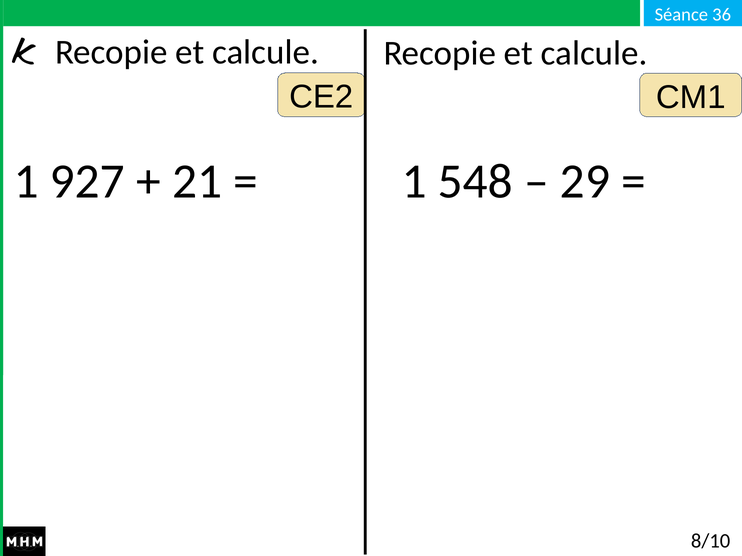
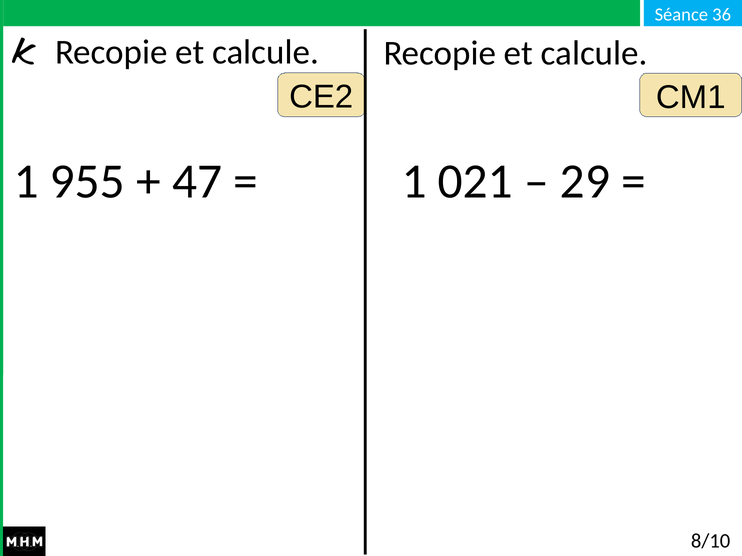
927: 927 -> 955 (87, 182)
21: 21 -> 47 (197, 182)
548: 548 -> 021 (475, 182)
